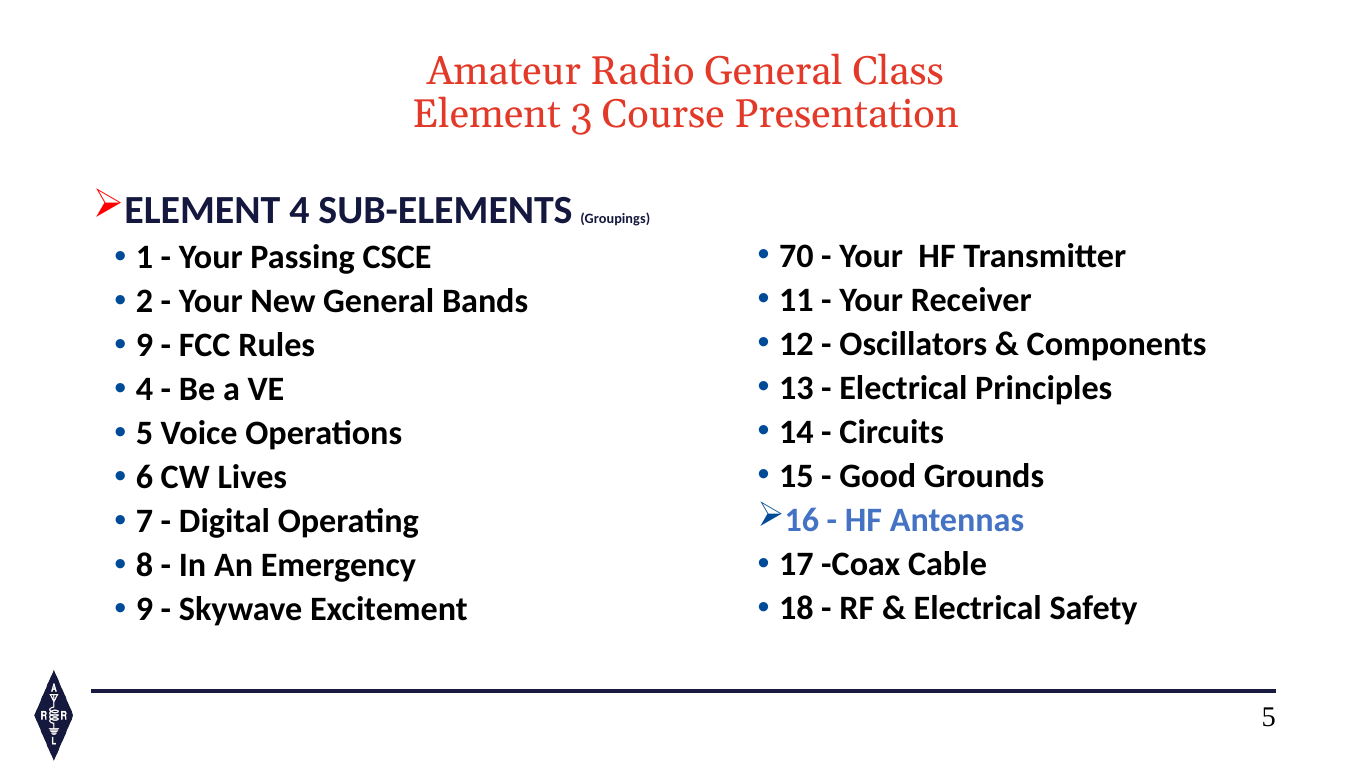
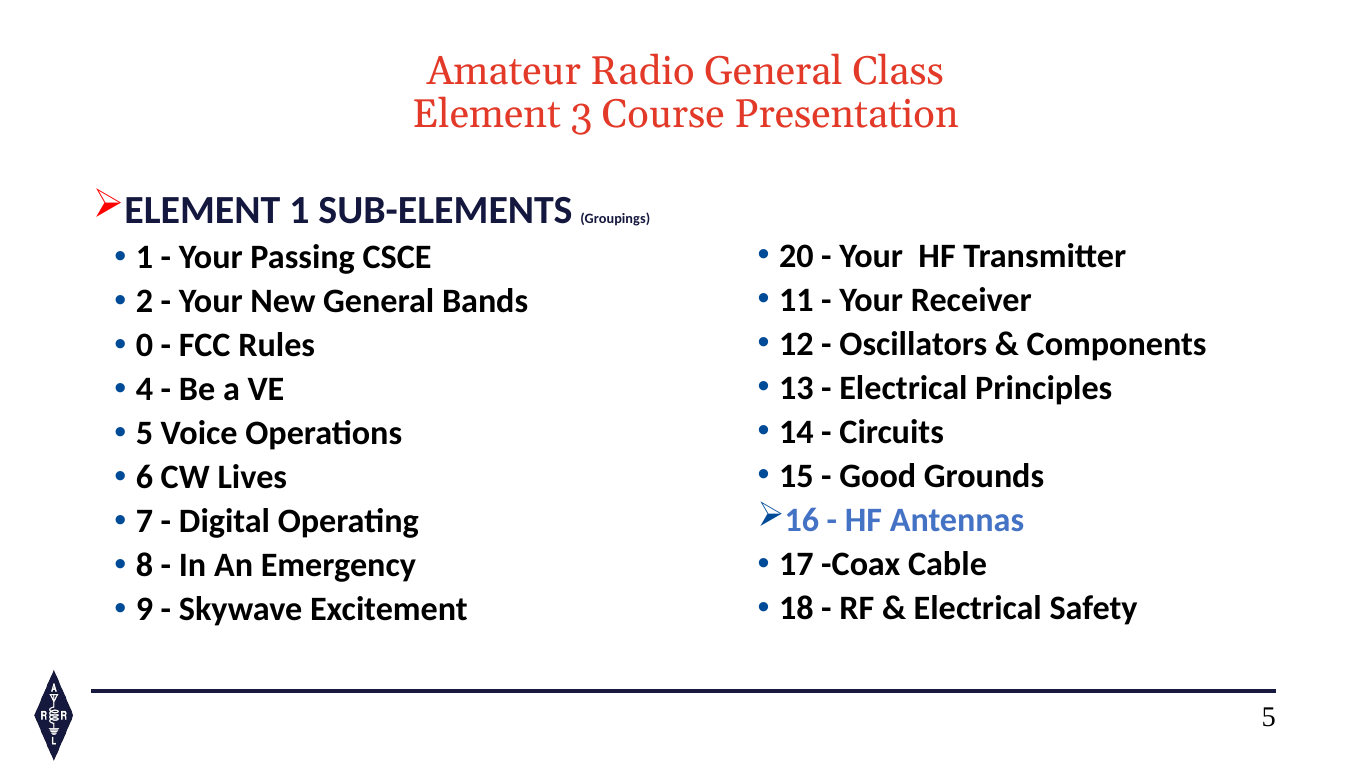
ELEMENT 4: 4 -> 1 (299, 210)
70: 70 -> 20 (796, 256)
9: 9 -> 0 (145, 345)
